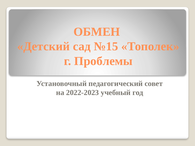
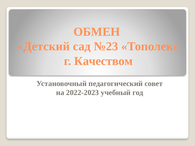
№15: №15 -> №23 (106, 46)
Проблемы: Проблемы -> Качеством (103, 61)
